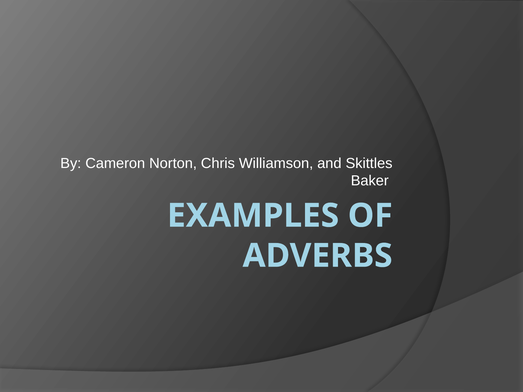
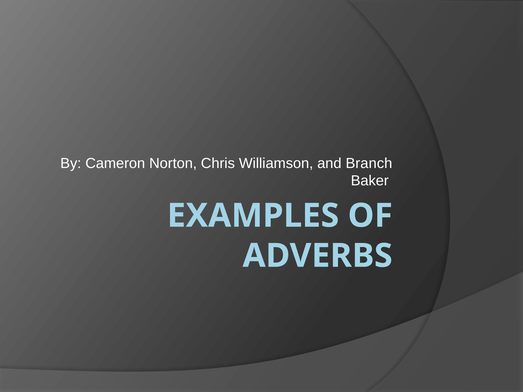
Skittles: Skittles -> Branch (369, 163)
